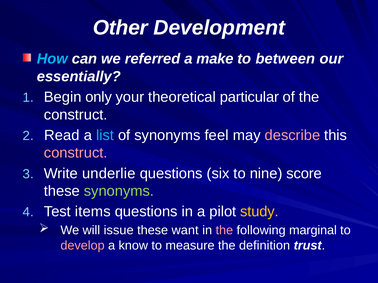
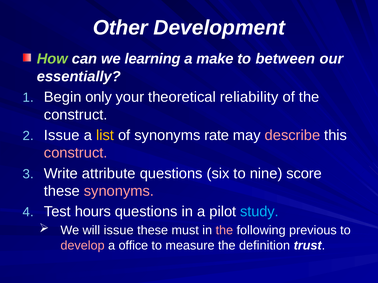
How colour: light blue -> light green (52, 59)
referred: referred -> learning (153, 59)
particular: particular -> reliability (249, 97)
Read: Read -> Issue (62, 135)
list colour: light blue -> yellow (105, 135)
feel: feel -> rate (217, 135)
underlie: underlie -> attribute (109, 174)
synonyms colour: light green -> pink (119, 191)
items: items -> hours (93, 212)
study colour: yellow -> light blue (259, 212)
want: want -> must (185, 231)
marginal: marginal -> previous (313, 231)
know: know -> office (133, 246)
